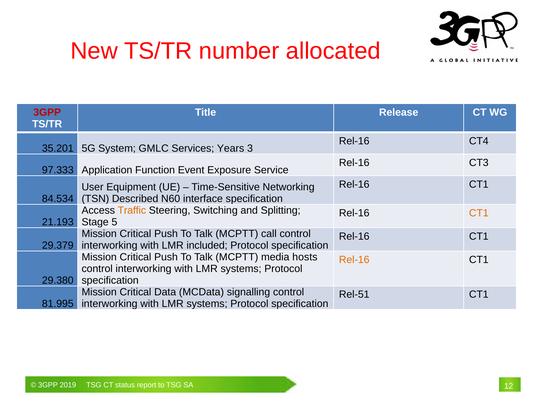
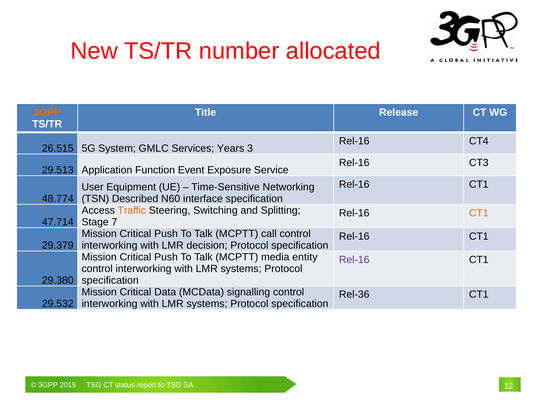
3GPP colour: red -> orange (47, 112)
35.201: 35.201 -> 26.515 (58, 148)
97.333: 97.333 -> 29.513 (58, 170)
84.534: 84.534 -> 48.774 (58, 198)
21.193: 21.193 -> 47.714 (58, 222)
5: 5 -> 7 (114, 222)
included: included -> decision (207, 245)
hosts: hosts -> entity (305, 257)
Rel-16 colour: orange -> purple (354, 259)
Rel-51: Rel-51 -> Rel-36 (354, 294)
81.995: 81.995 -> 29.532 (58, 303)
